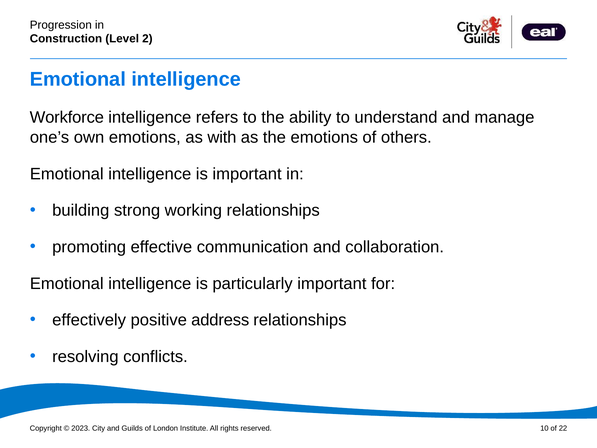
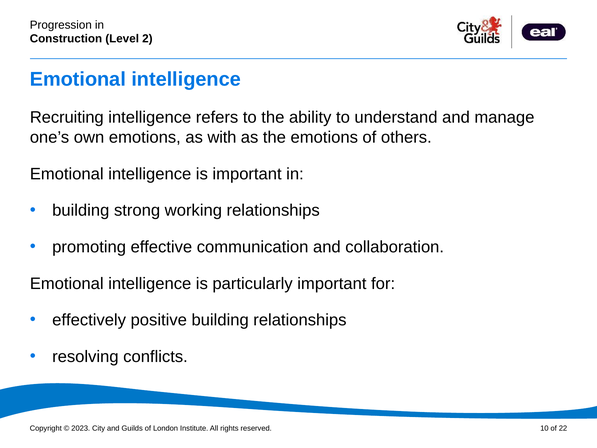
Workforce: Workforce -> Recruiting (67, 117)
positive address: address -> building (220, 320)
